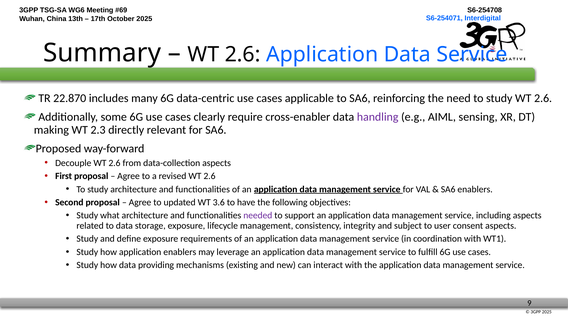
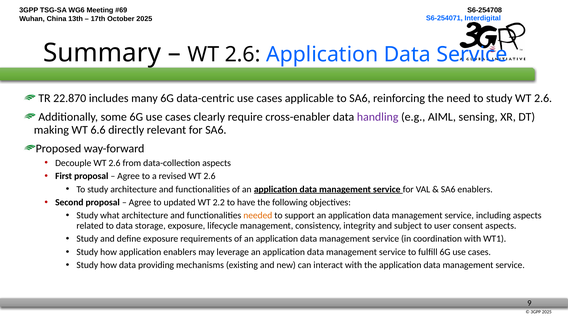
2.3: 2.3 -> 6.6 (98, 130)
3.6: 3.6 -> 2.2 (219, 203)
needed colour: purple -> orange (258, 216)
